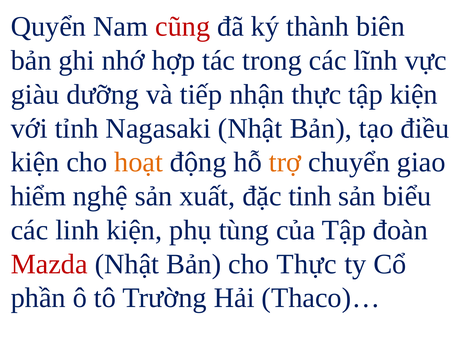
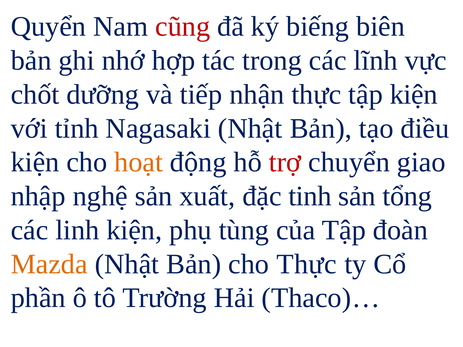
thành: thành -> biếng (318, 27)
giàu: giàu -> chốt (35, 95)
trợ colour: orange -> red (285, 162)
hiểm: hiểm -> nhập (38, 196)
biểu: biểu -> tổng (407, 196)
Mazda colour: red -> orange (49, 264)
